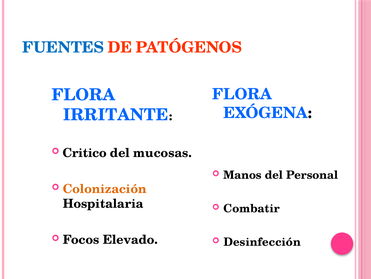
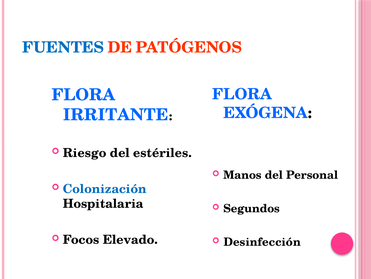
Critico: Critico -> Riesgo (85, 153)
mucosas: mucosas -> estériles (163, 153)
Colonización colour: orange -> blue (105, 189)
Combatir: Combatir -> Segundos (252, 208)
